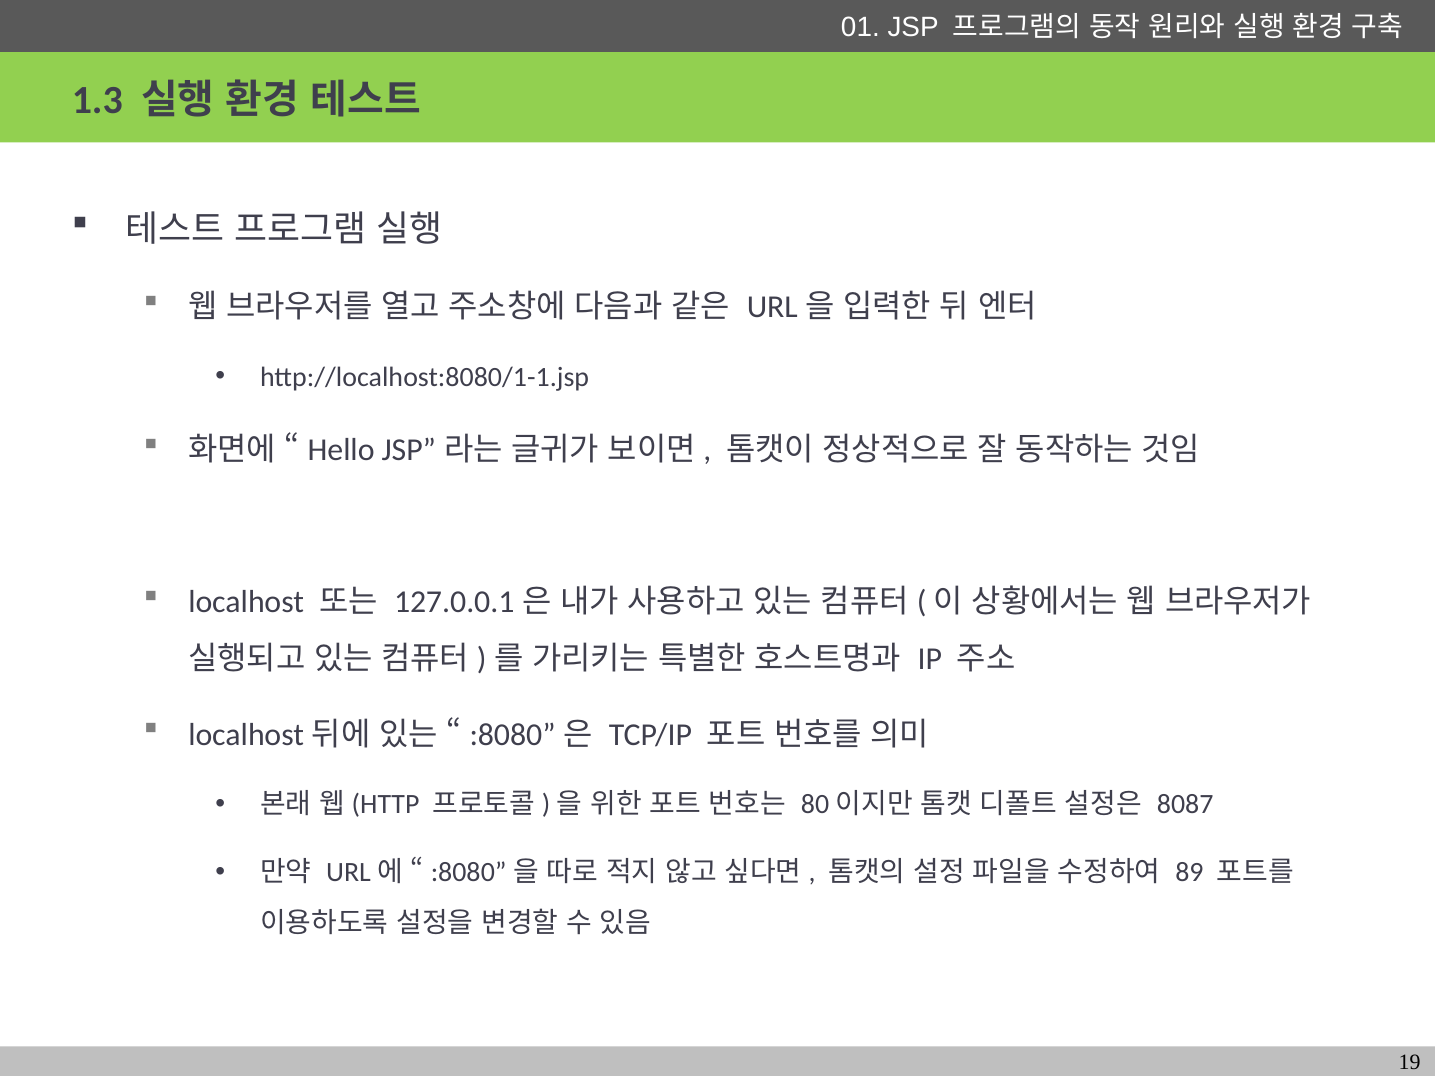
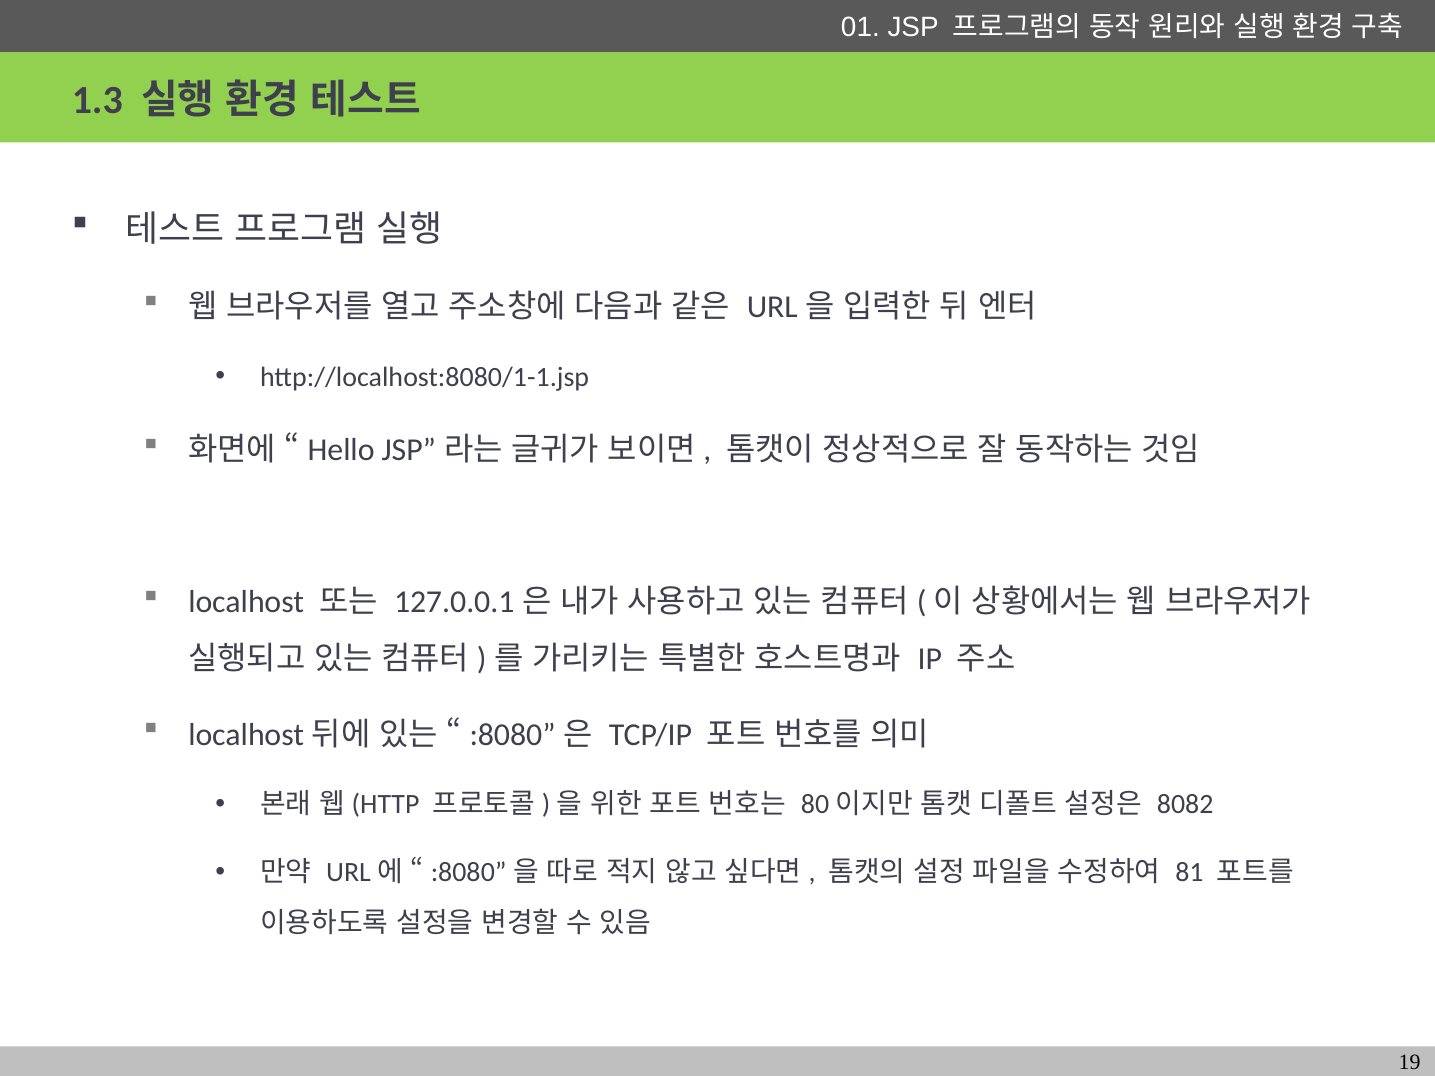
8087: 8087 -> 8082 (1185, 805)
89: 89 -> 81 (1189, 873)
